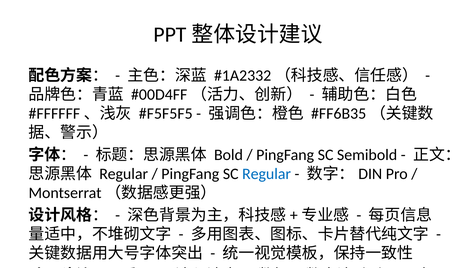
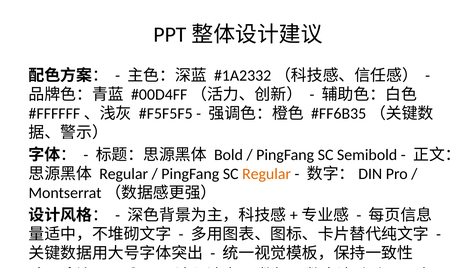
Regular colour: blue -> orange (267, 174)
